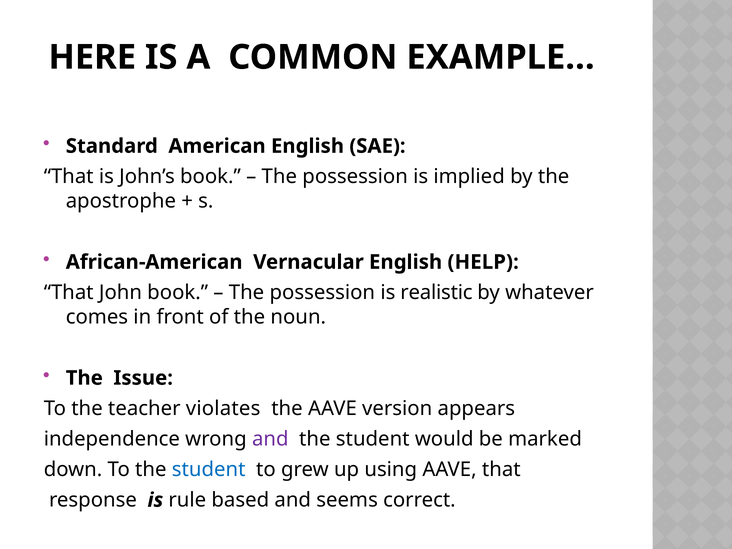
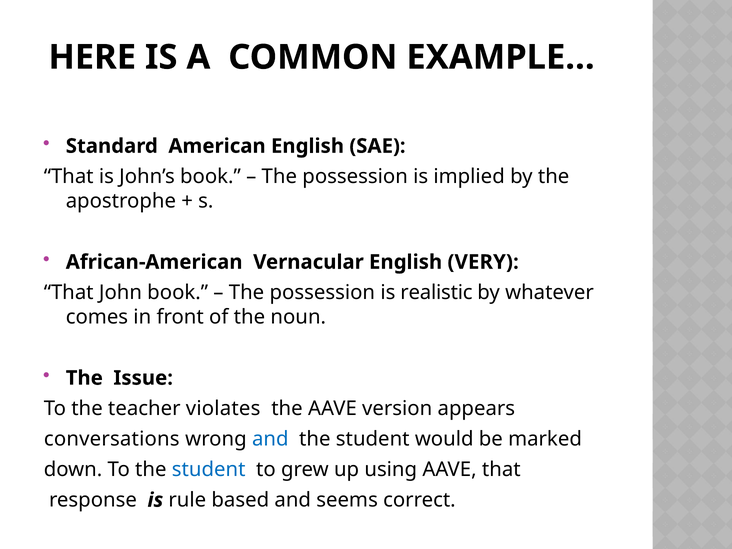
HELP: HELP -> VERY (483, 262)
independence: independence -> conversations (112, 439)
and colour: purple -> blue (270, 439)
